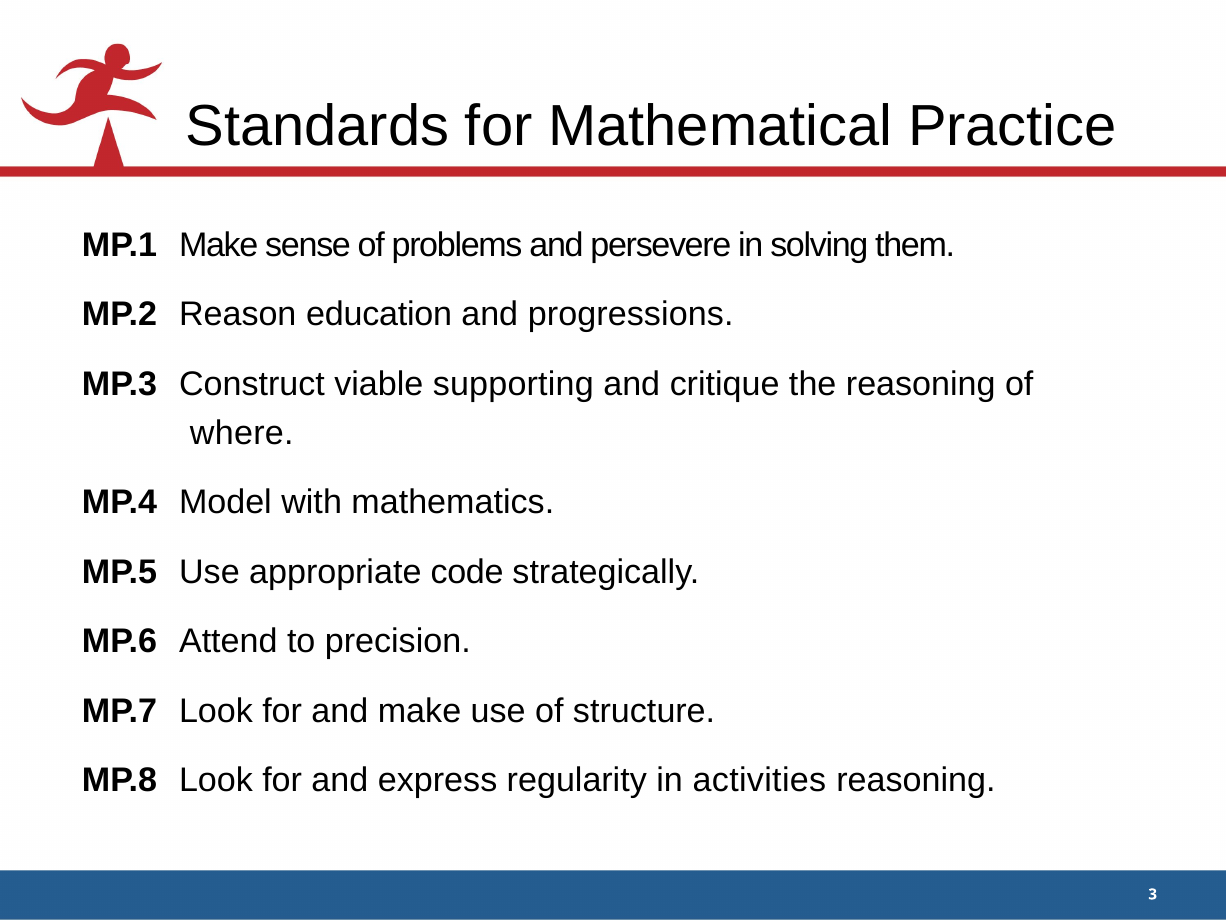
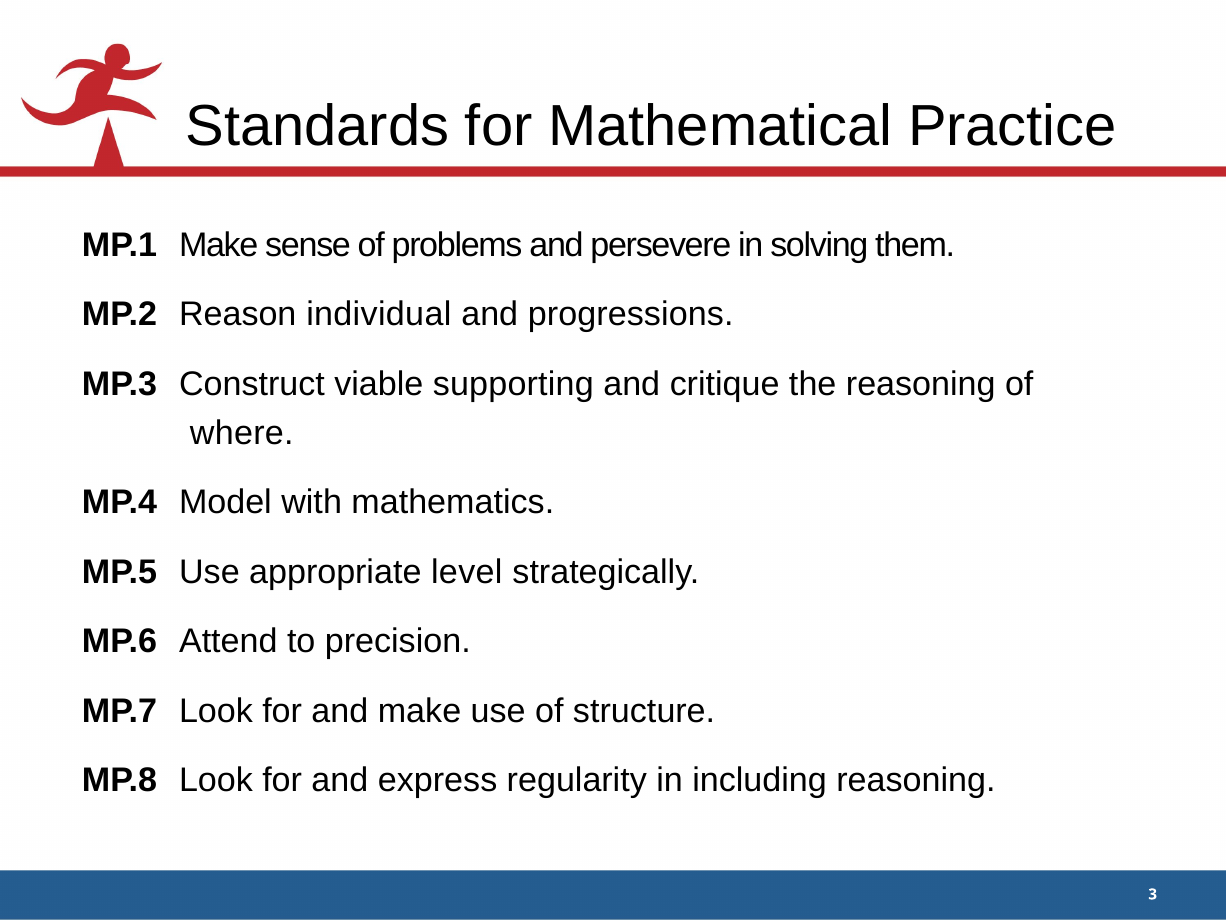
education: education -> individual (379, 314)
code: code -> level (467, 572)
activities: activities -> including (760, 780)
